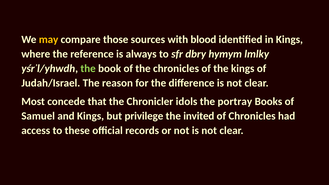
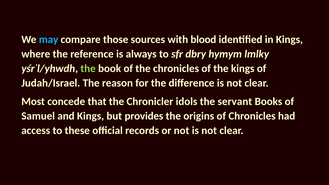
may colour: yellow -> light blue (49, 40)
portray: portray -> servant (235, 102)
privilege: privilege -> provides (144, 116)
invited: invited -> origins (199, 116)
